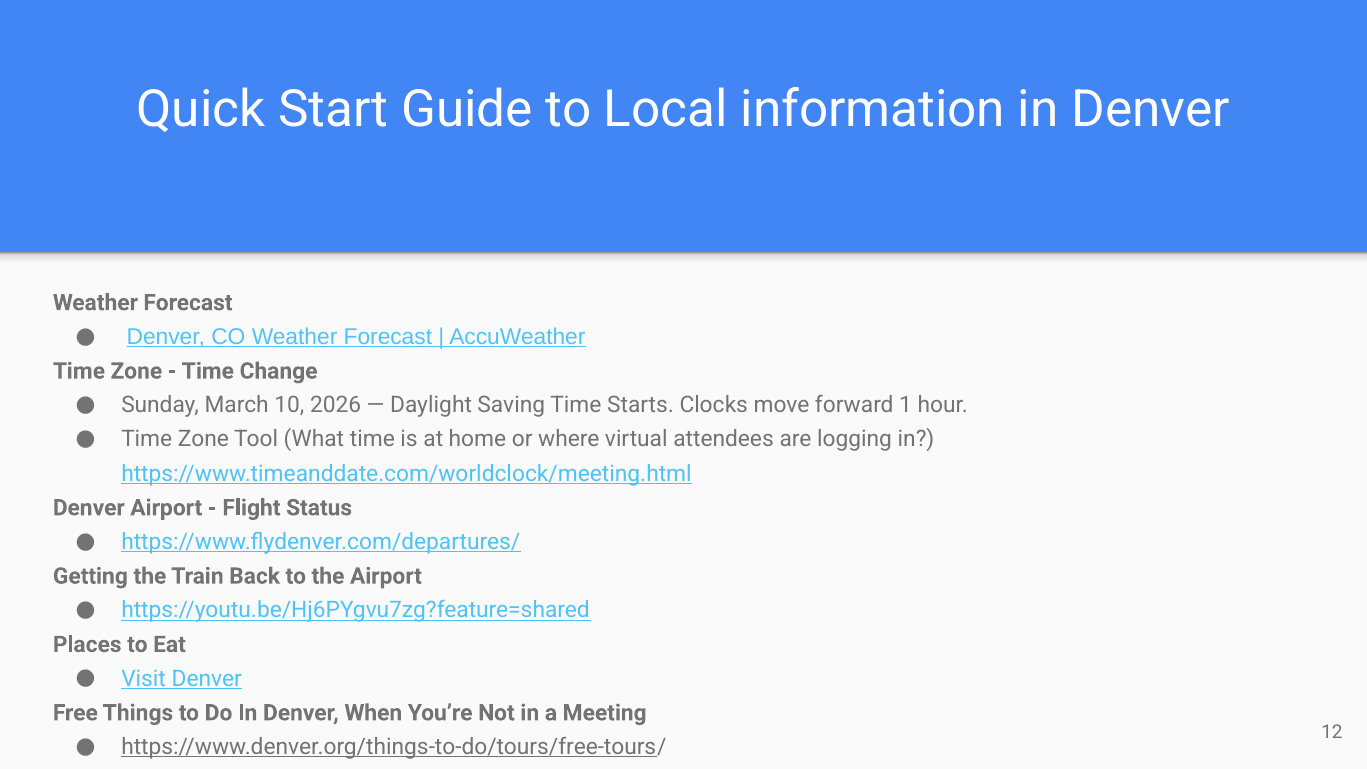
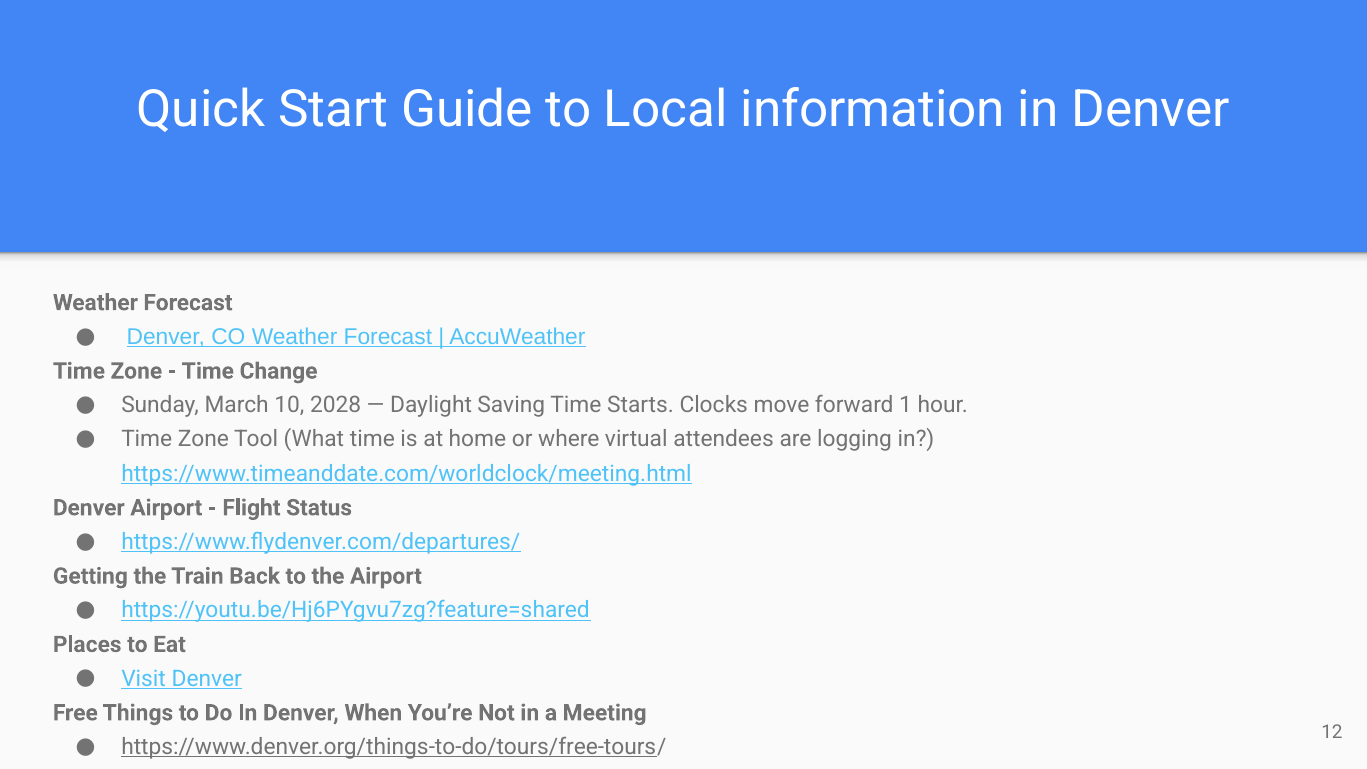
2026: 2026 -> 2028 (336, 405)
